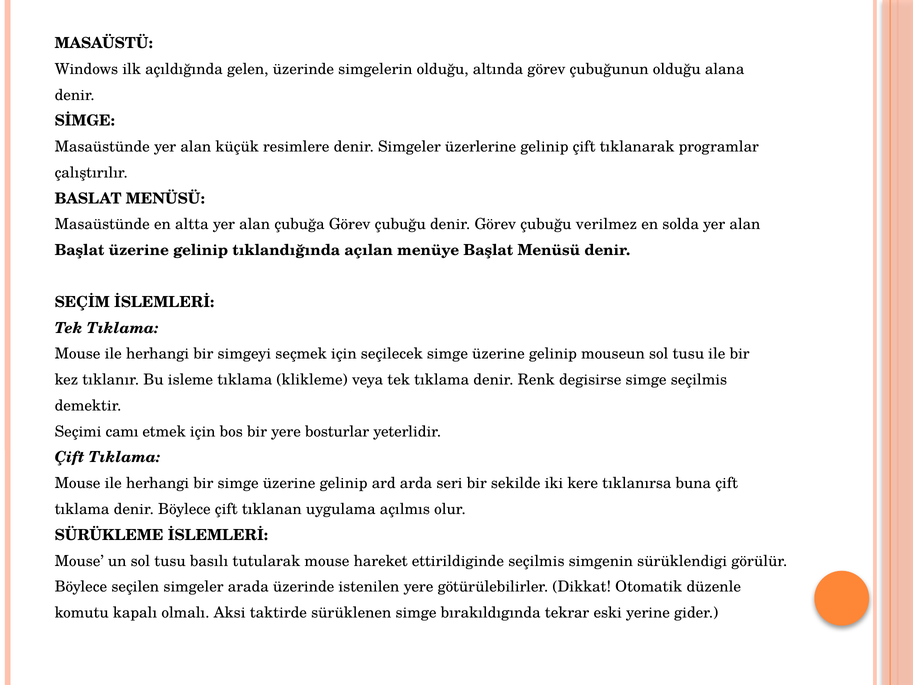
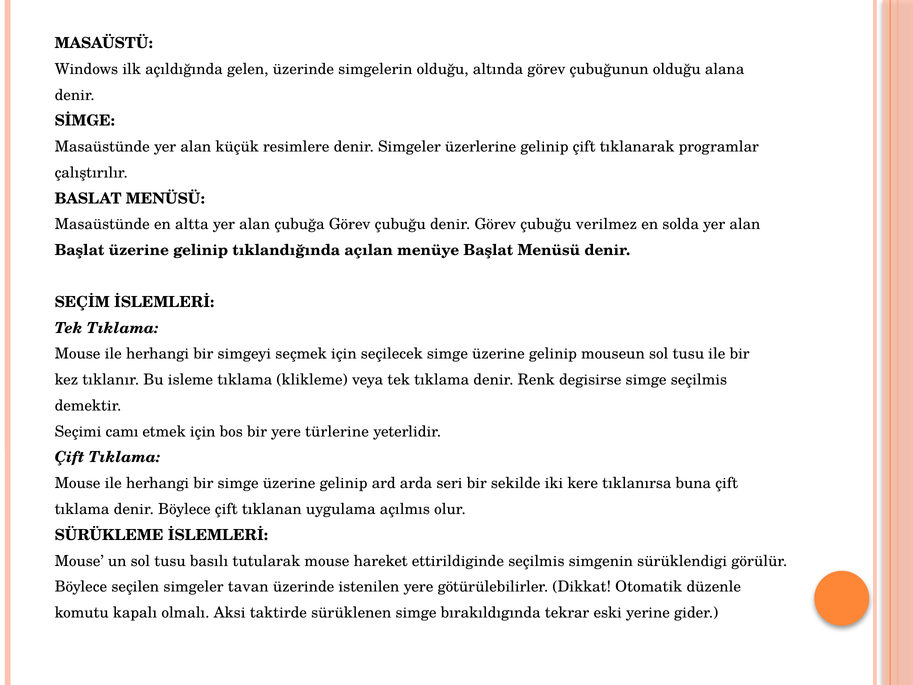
bosturlar: bosturlar -> türlerine (337, 431)
arada: arada -> tavan (248, 587)
